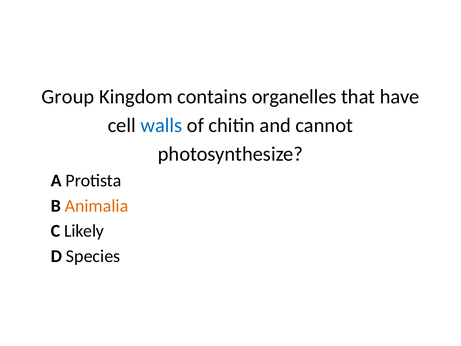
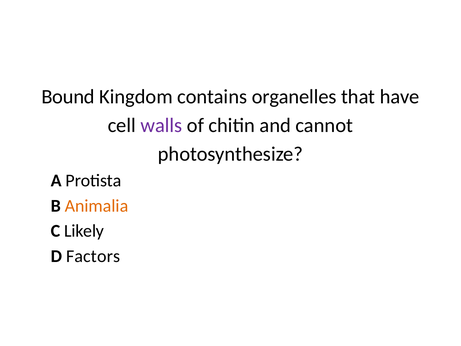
Group: Group -> Bound (68, 97)
walls colour: blue -> purple (161, 125)
Species: Species -> Factors (93, 256)
